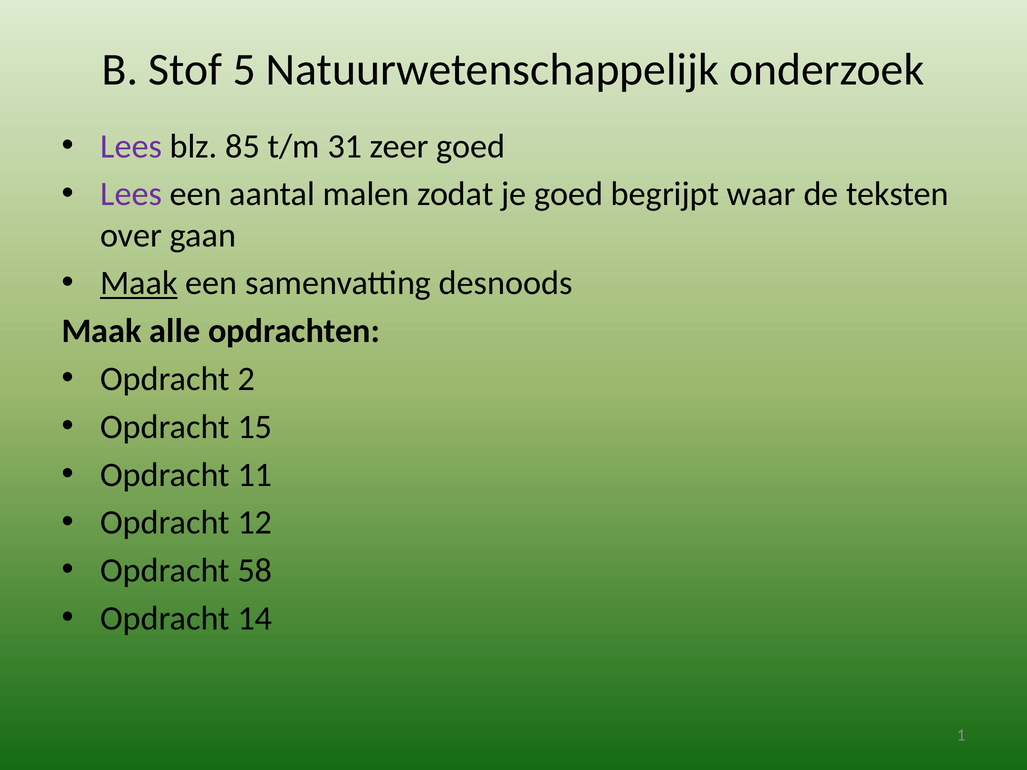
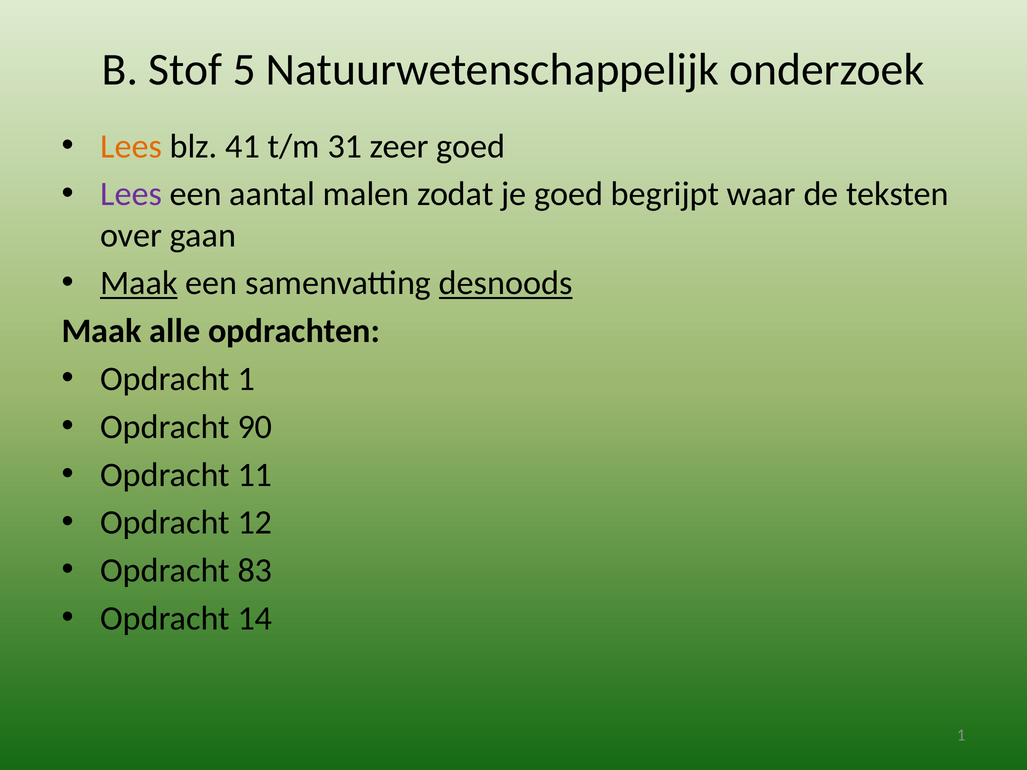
Lees colour: purple -> orange (131, 146)
85: 85 -> 41 (243, 146)
desnoods underline: none -> present (506, 283)
Opdracht 2: 2 -> 1 (246, 379)
15: 15 -> 90 (255, 427)
58: 58 -> 83 (255, 571)
